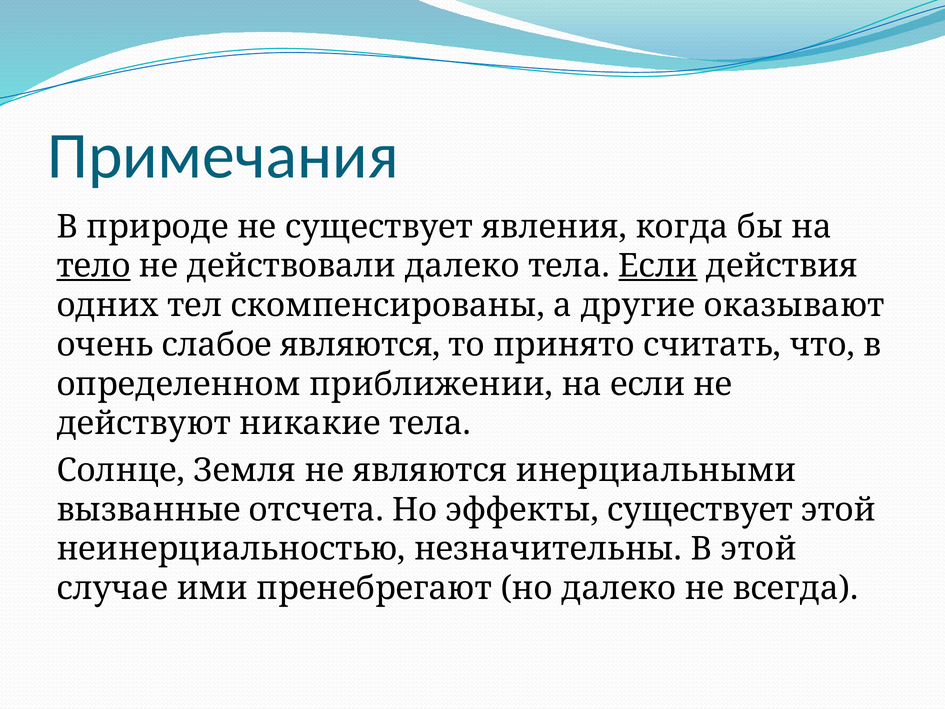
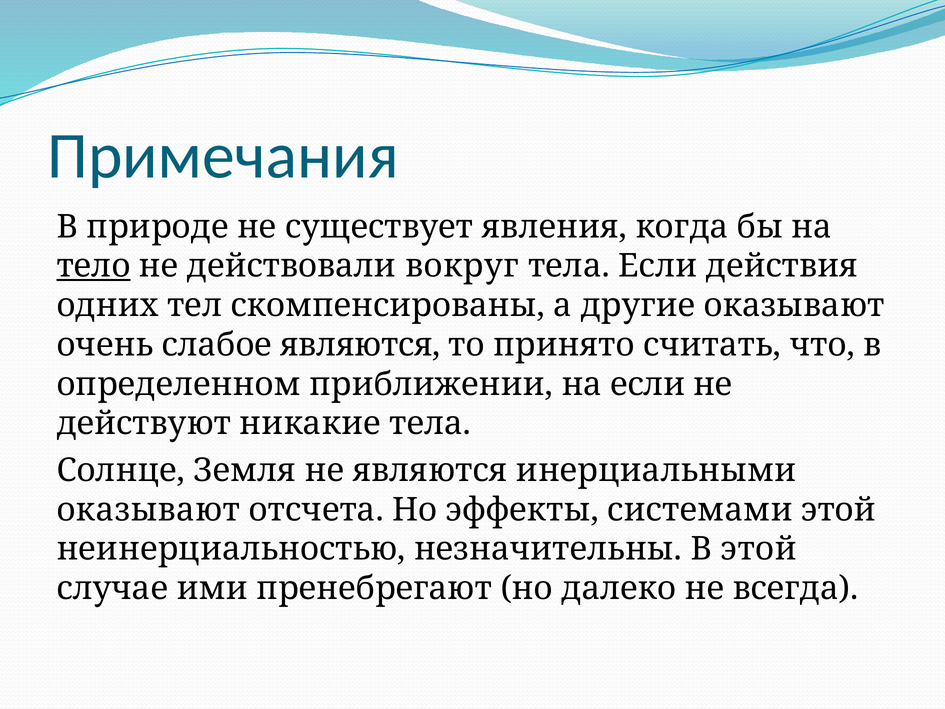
действовали далеко: далеко -> вокруг (462, 266)
Если underline: present -> none (658, 266)
вызванные: вызванные -> оказывают (148, 510)
эффекты существует: существует -> системами (700, 510)
